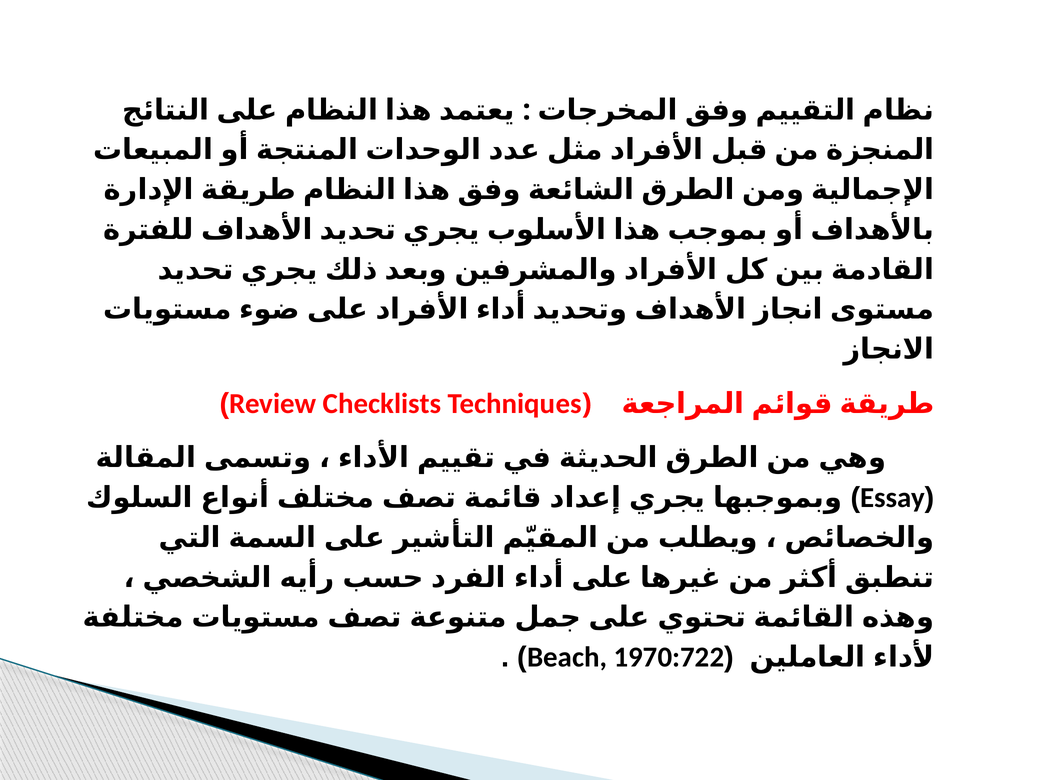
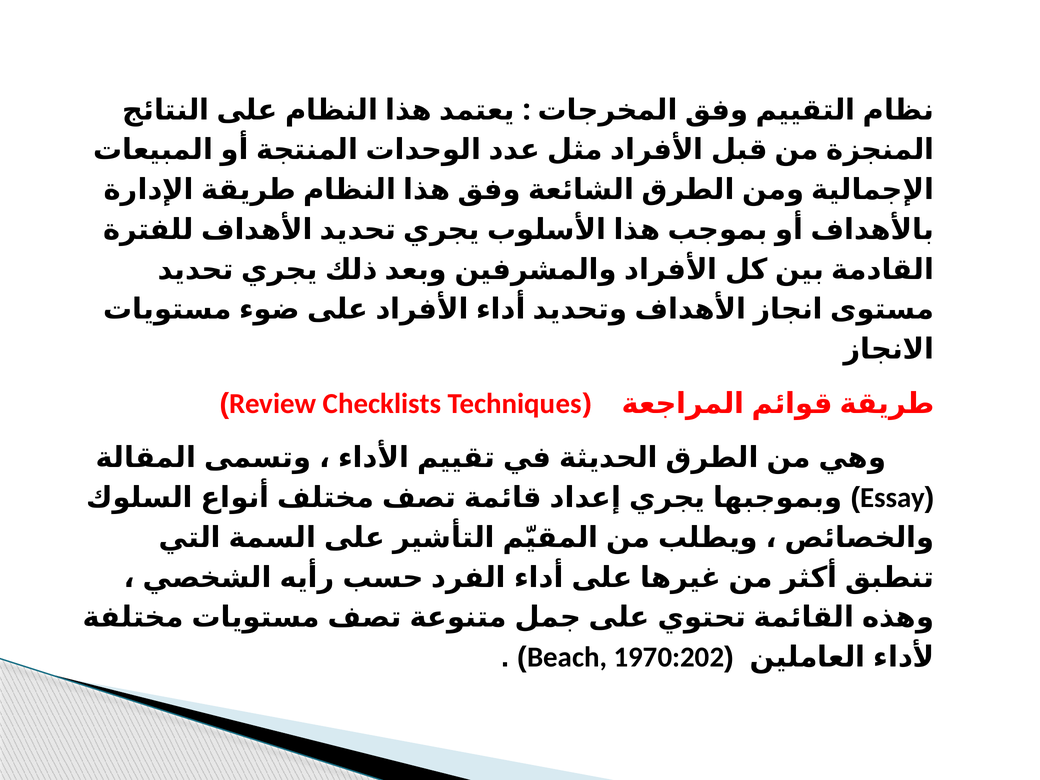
1970:722: 1970:722 -> 1970:202 (669, 657)
